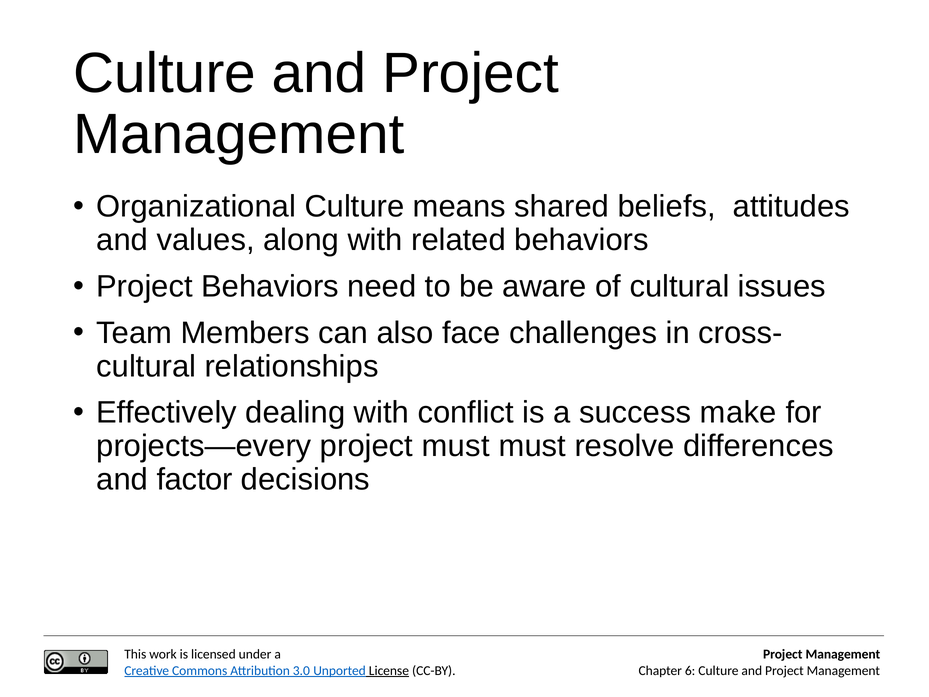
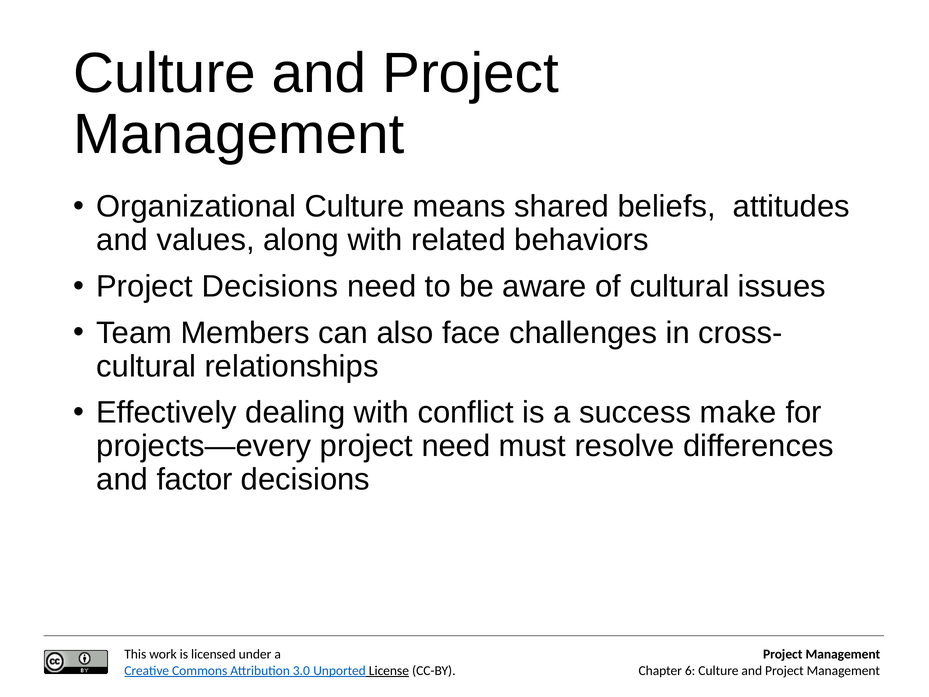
Project Behaviors: Behaviors -> Decisions (270, 286)
project must: must -> need (456, 446)
